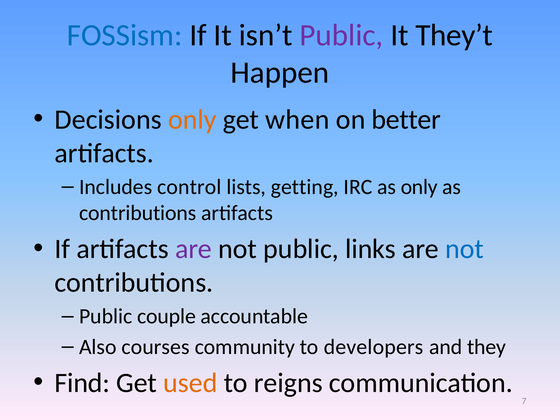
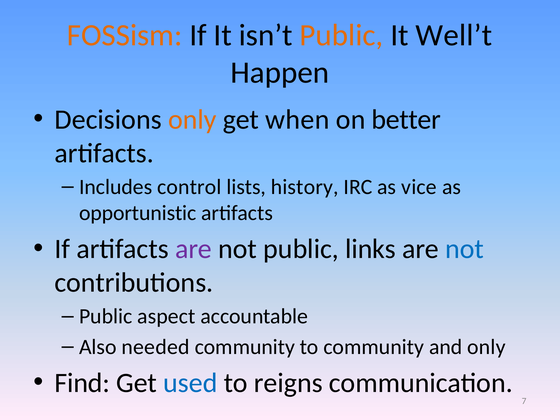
FOSSism colour: blue -> orange (125, 35)
Public colour: purple -> orange (341, 35)
They’t: They’t -> Well’t (454, 35)
getting: getting -> history (305, 187)
as only: only -> vice (419, 187)
contributions: contributions -> opportunistic (138, 213)
couple: couple -> aspect (166, 316)
courses: courses -> needed (156, 347)
to developers: developers -> community (374, 347)
and they: they -> only (486, 347)
used colour: orange -> blue (190, 383)
